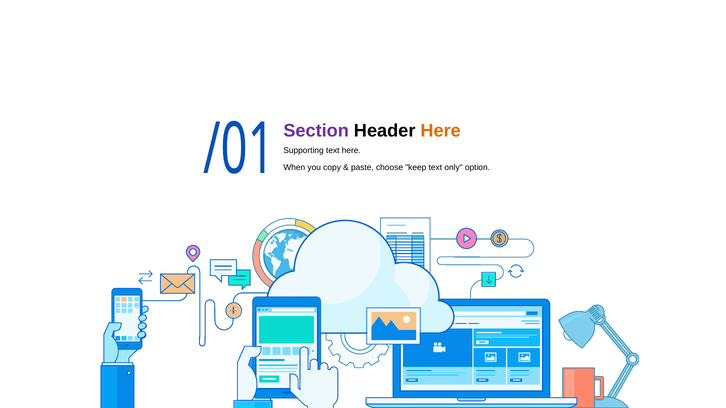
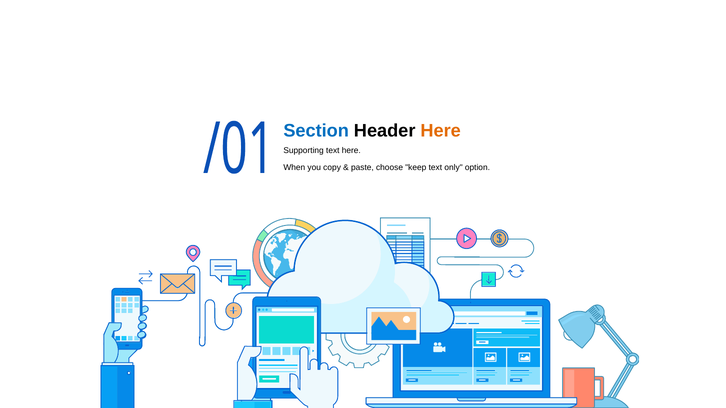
Section colour: purple -> blue (316, 131)
